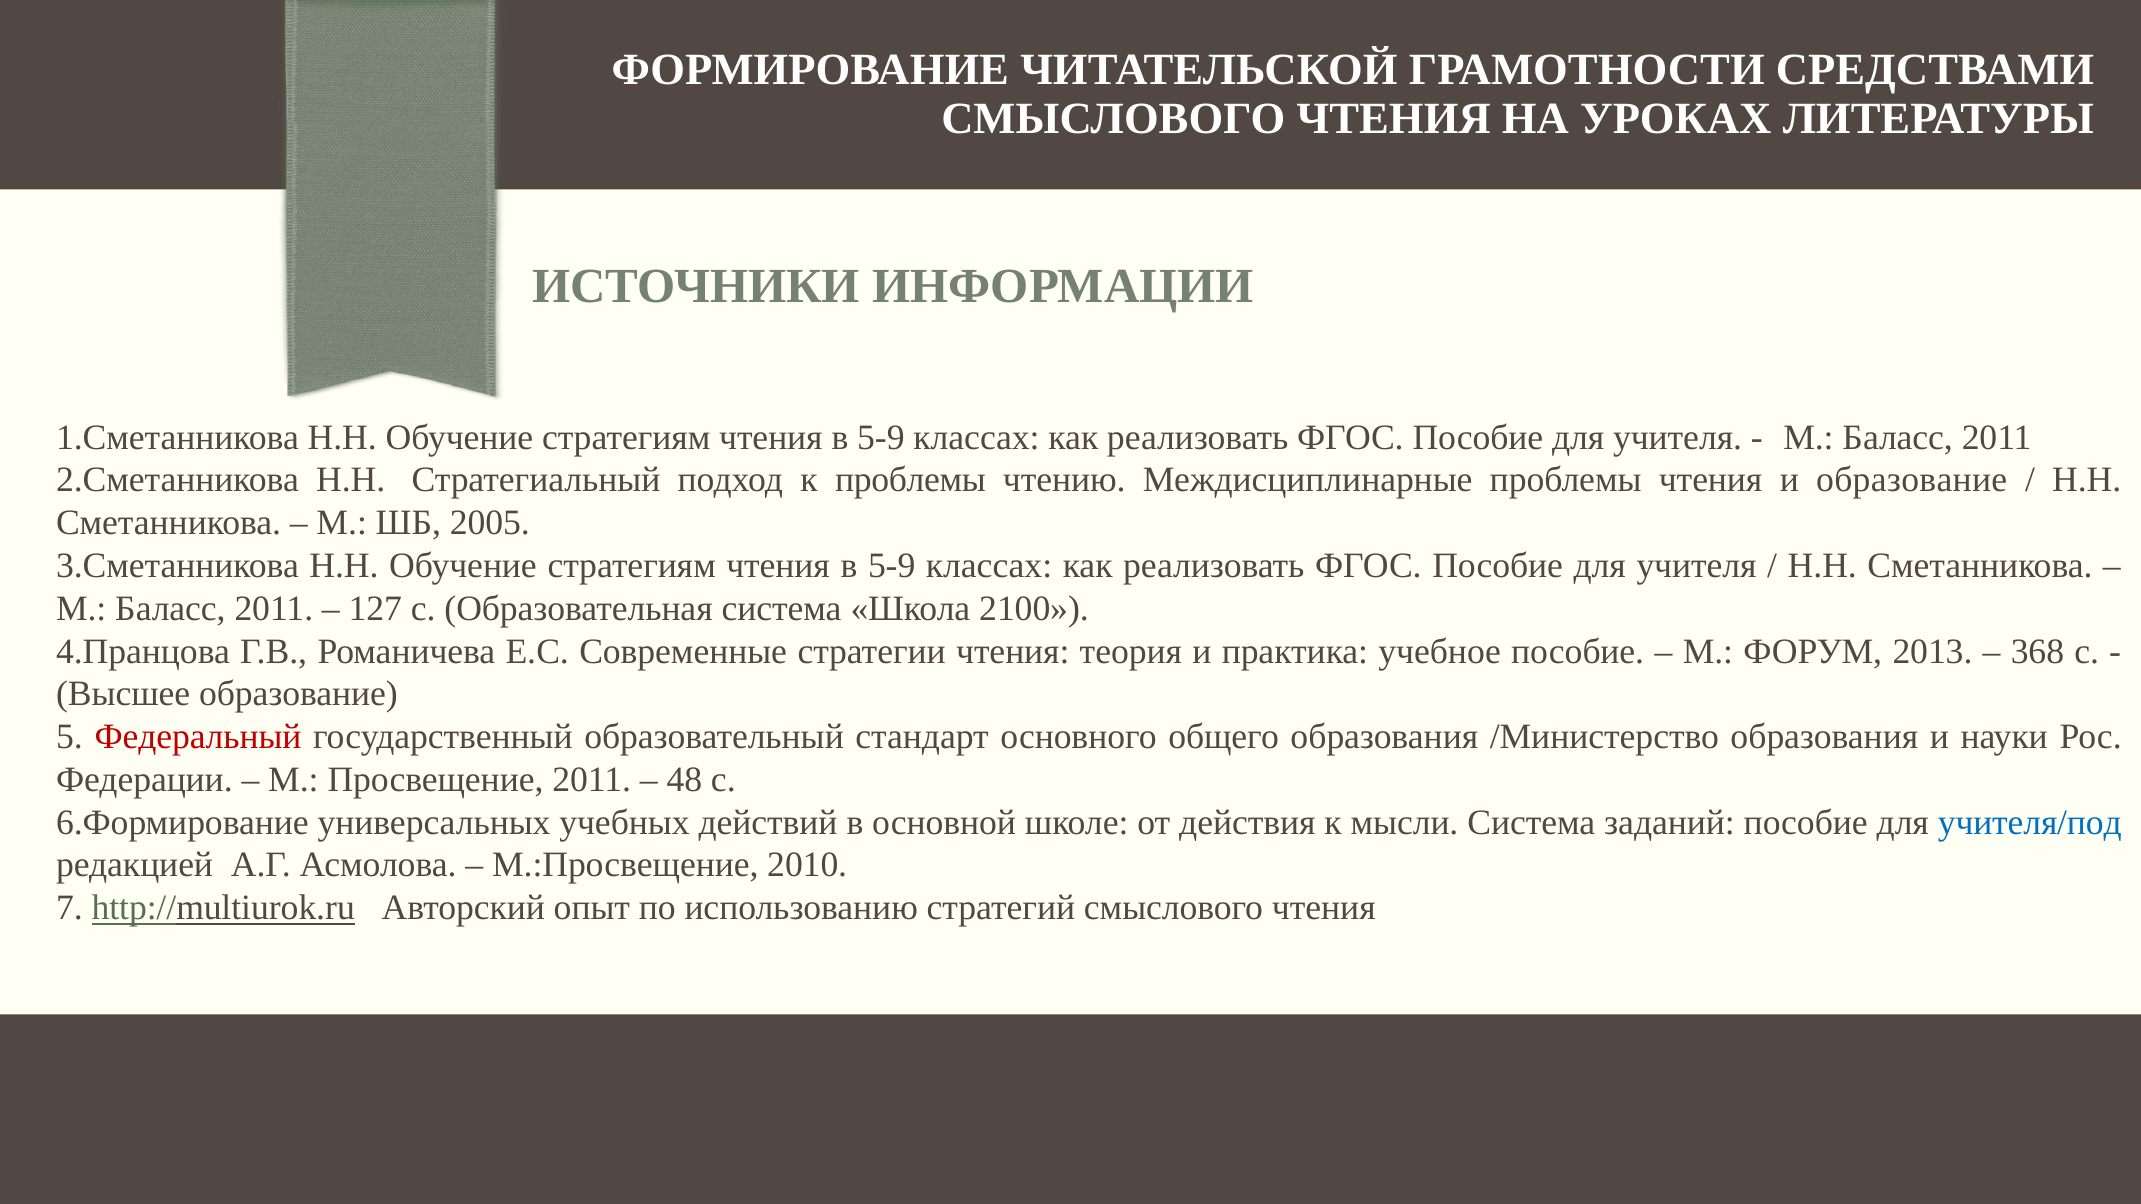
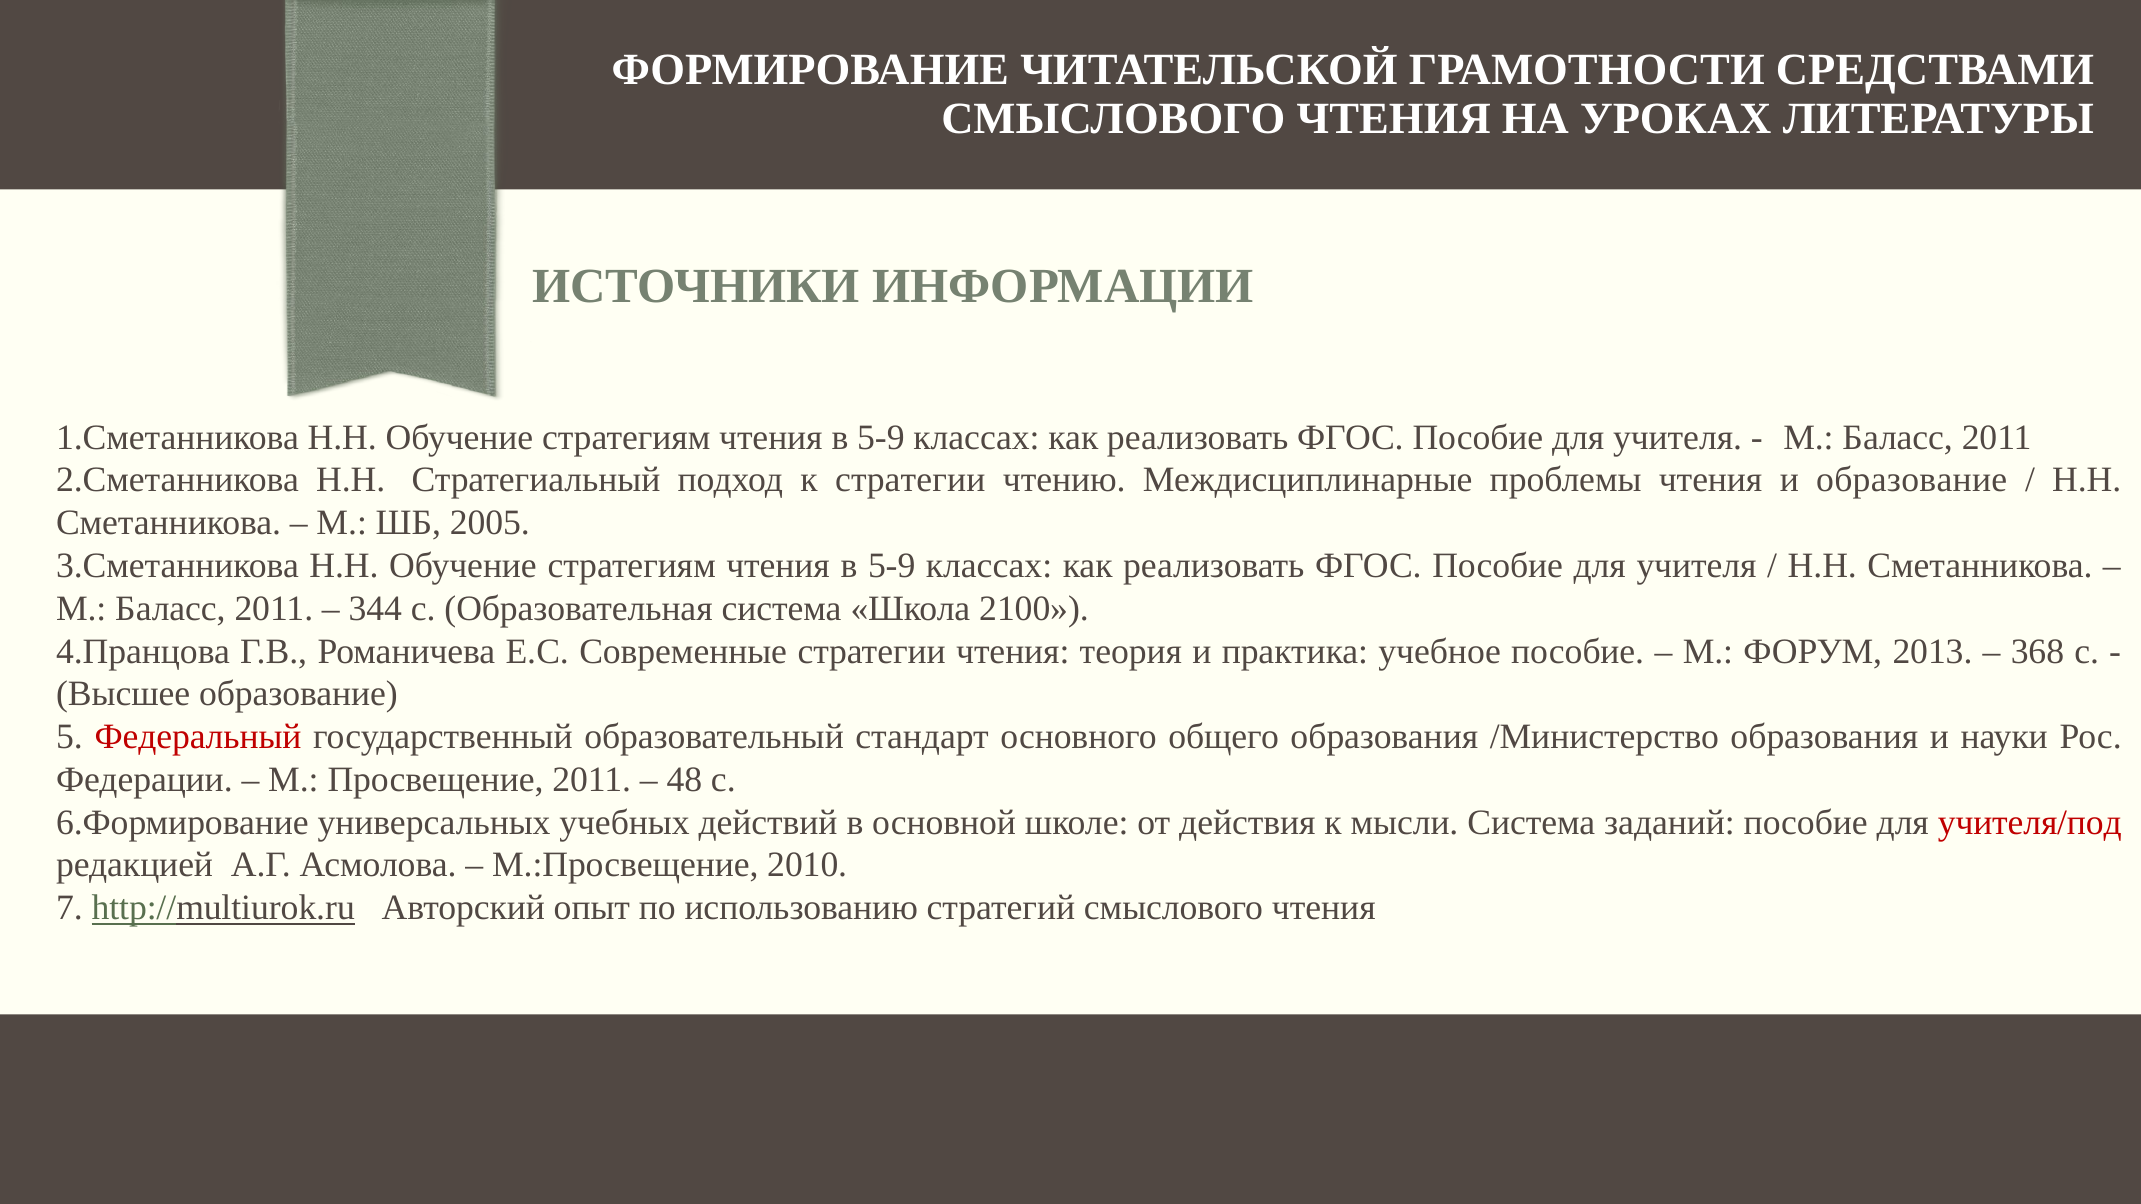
к проблемы: проблемы -> стратегии (910, 480)
127: 127 -> 344 (375, 609)
учителя/под colour: blue -> red (2030, 823)
